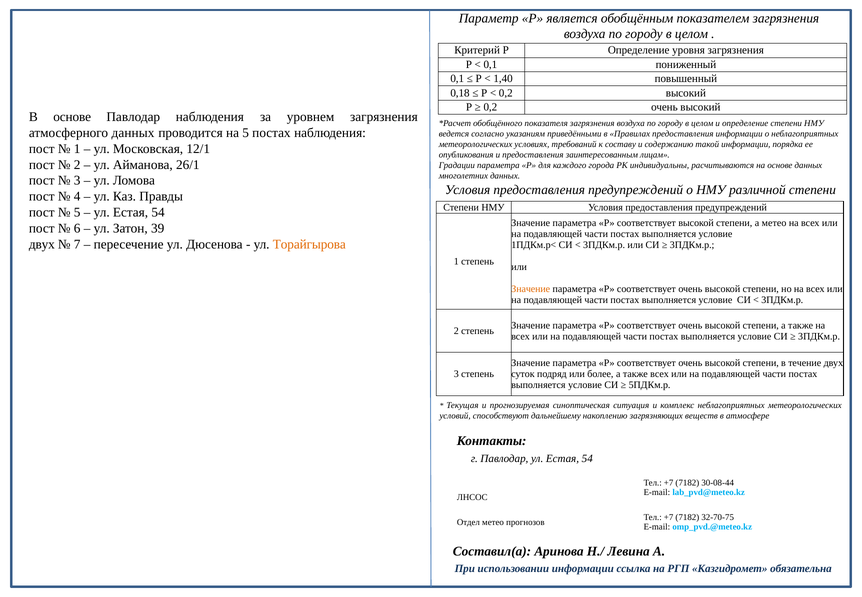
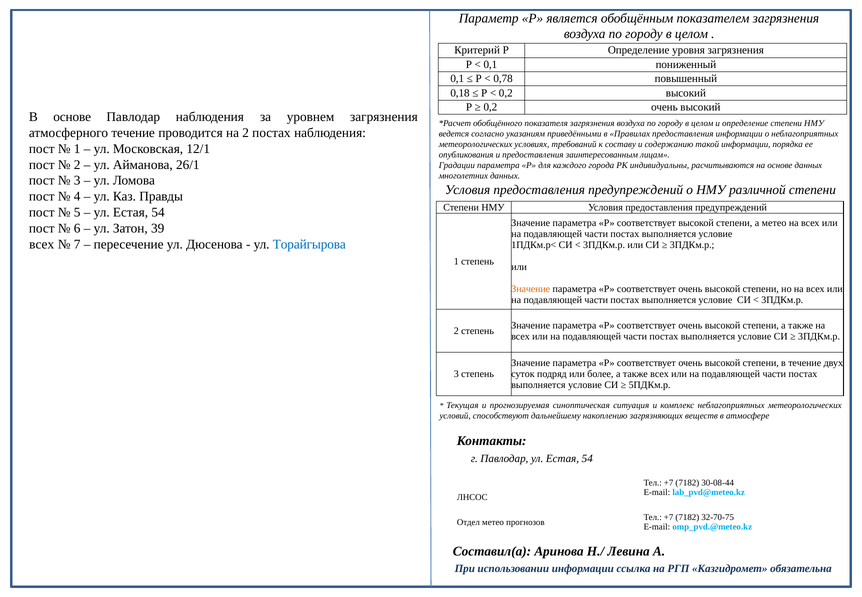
1,40: 1,40 -> 0,78 (503, 79)
атмосферного данных: данных -> течение (133, 133)
на 5: 5 -> 2 (246, 133)
двух: двух -> всех (42, 244)
Торайгырова colour: orange -> blue (309, 244)
